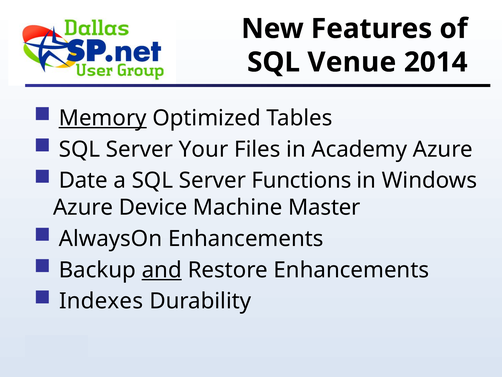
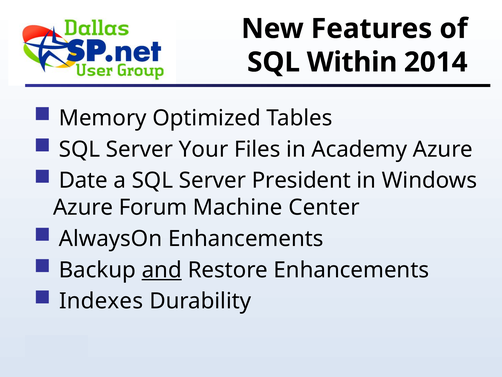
Venue: Venue -> Within (352, 62)
Memory underline: present -> none (103, 118)
Functions: Functions -> President (301, 180)
Device: Device -> Forum (153, 207)
Master: Master -> Center (324, 207)
